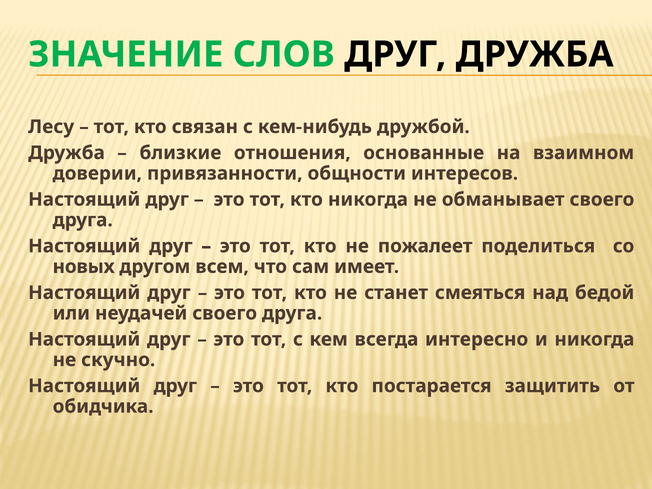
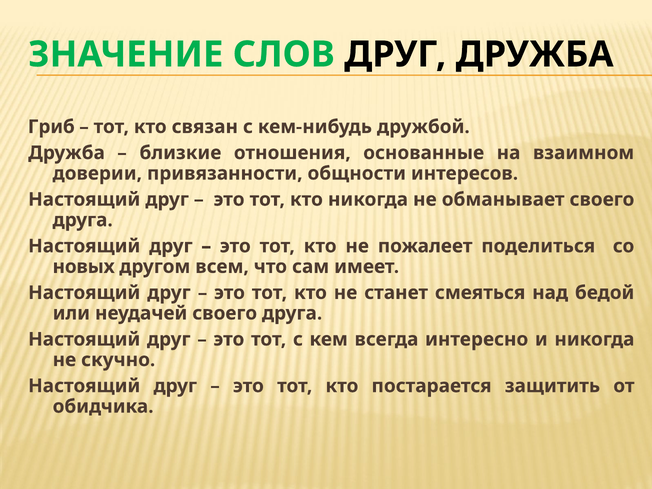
Лесу: Лесу -> Гриб (51, 127)
